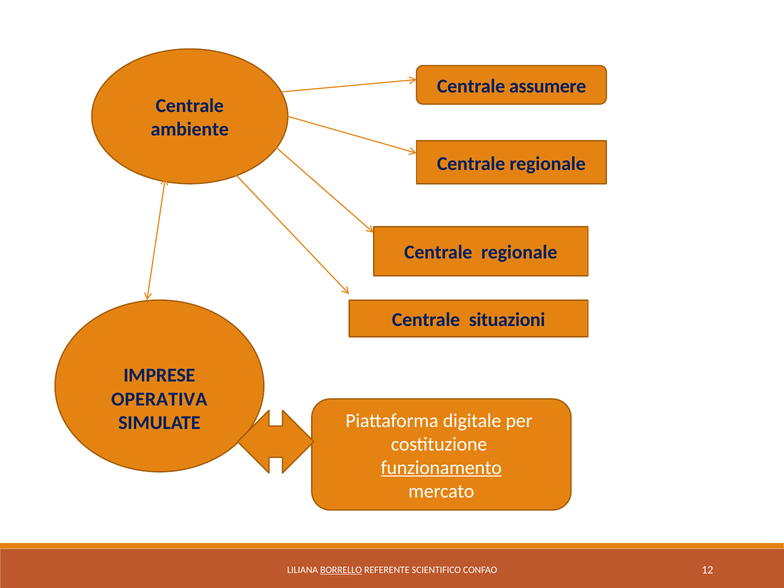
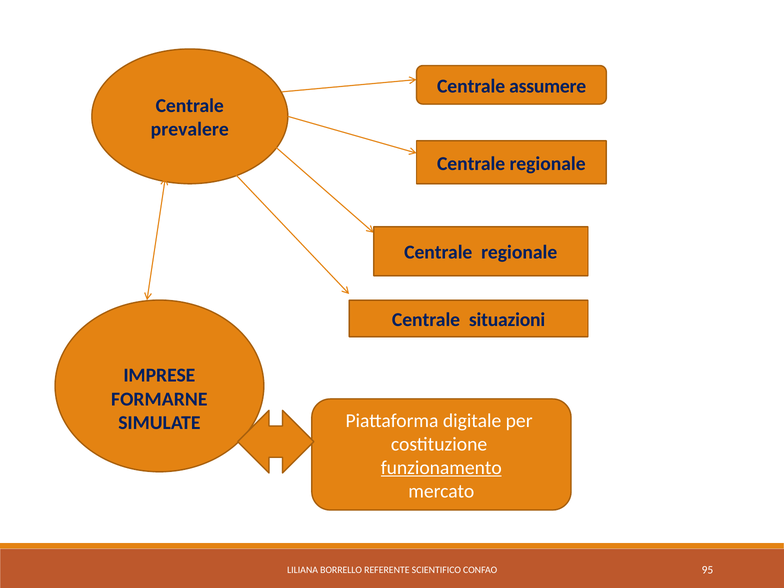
ambiente: ambiente -> prevalere (190, 129)
OPERATIVA: OPERATIVA -> FORMARNE (159, 399)
BORRELLO underline: present -> none (341, 570)
12: 12 -> 95 (707, 570)
